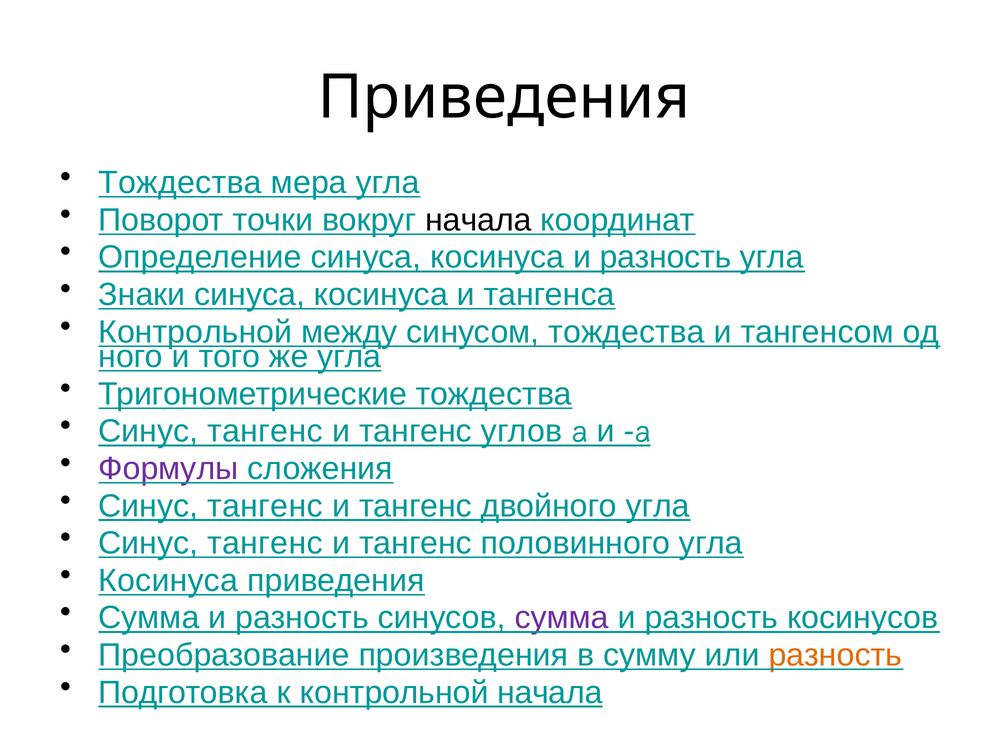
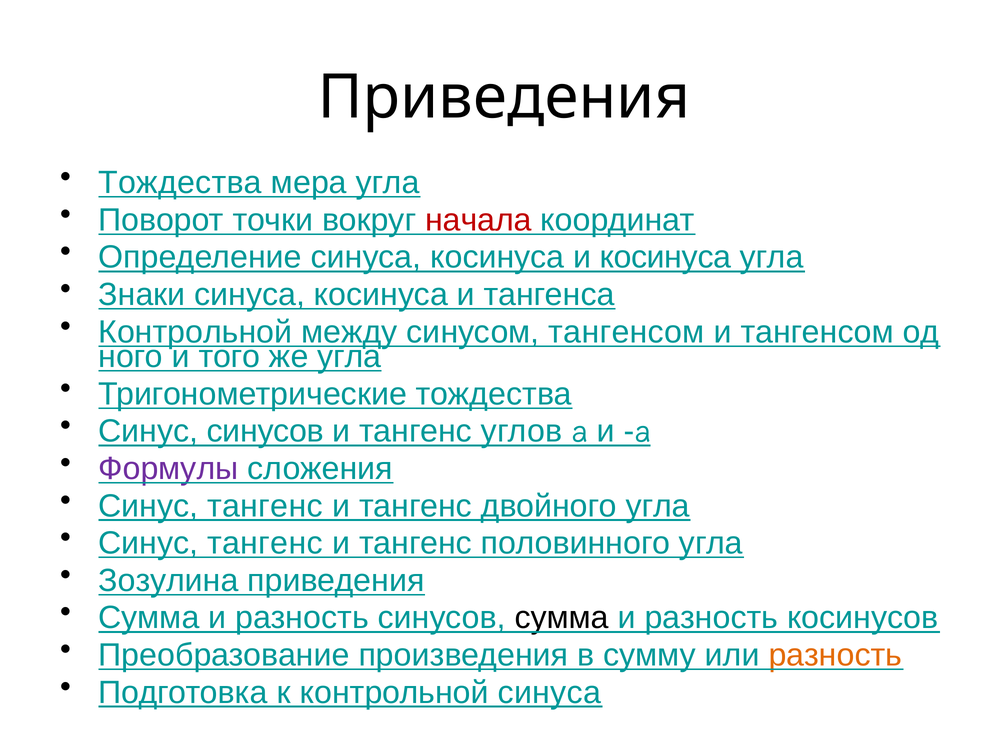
начала colour: black -> red (478, 220)
косинуса и разность: разность -> косинуса (666, 257)
синусом тождества: тождества -> тангенсом (626, 332)
тангенс: тангенс -> синусов (265, 431)
Косинуса: Косинуса -> Зозулина (168, 581)
сумма colour: purple -> black (562, 618)
контрольной начала: начала -> синуса (549, 692)
